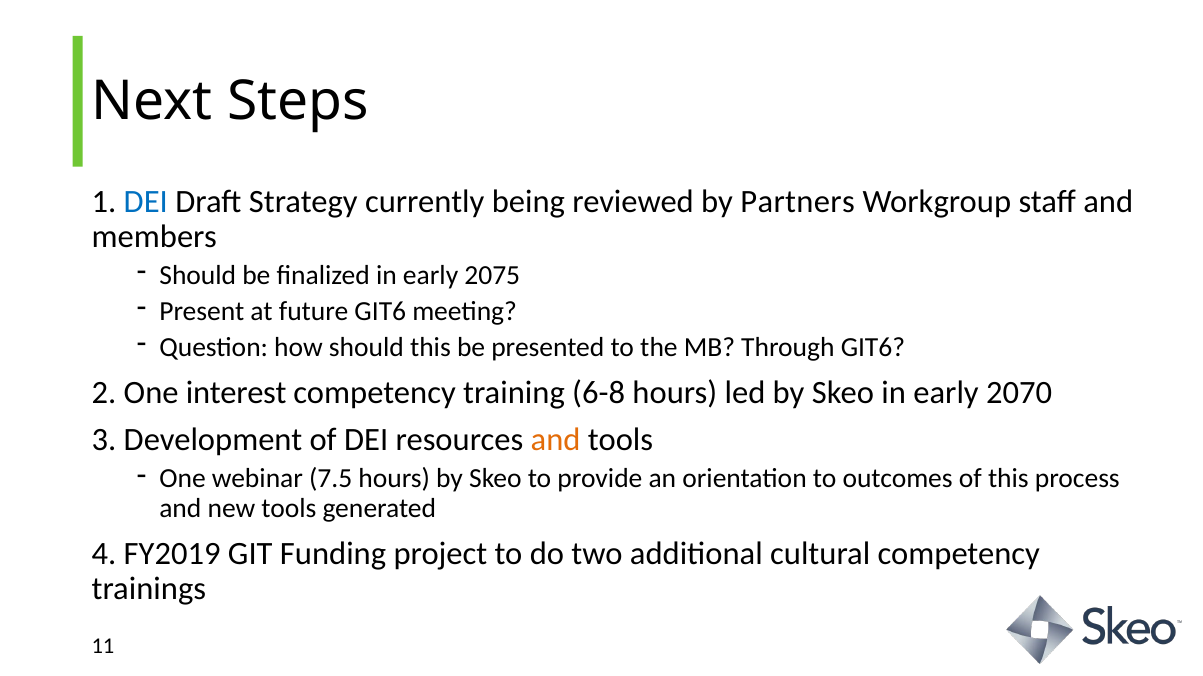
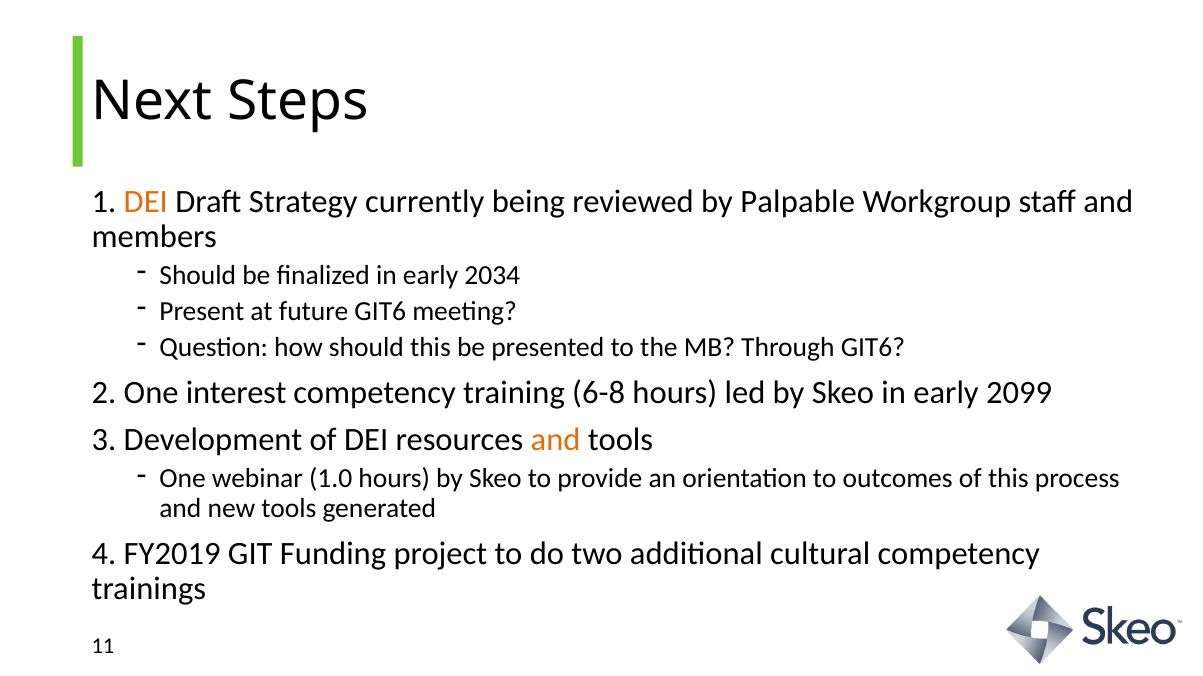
DEI colour: blue -> orange (146, 202)
Partners: Partners -> Palpable (798, 202)
2075: 2075 -> 2034 (492, 276)
2070: 2070 -> 2099 (1019, 393)
7.5: 7.5 -> 1.0 (331, 479)
